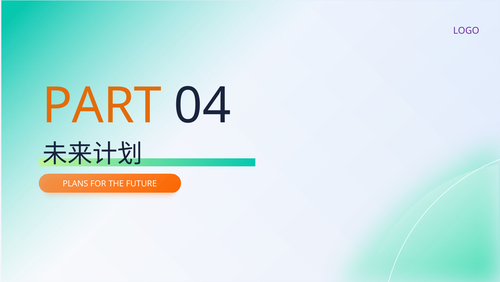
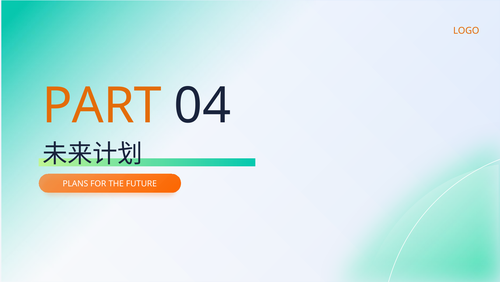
LOGO colour: purple -> orange (466, 31)
